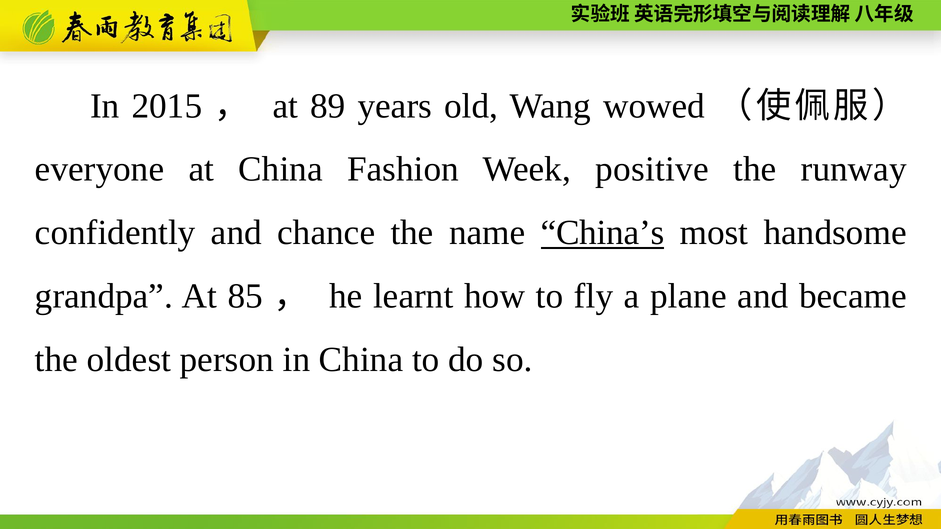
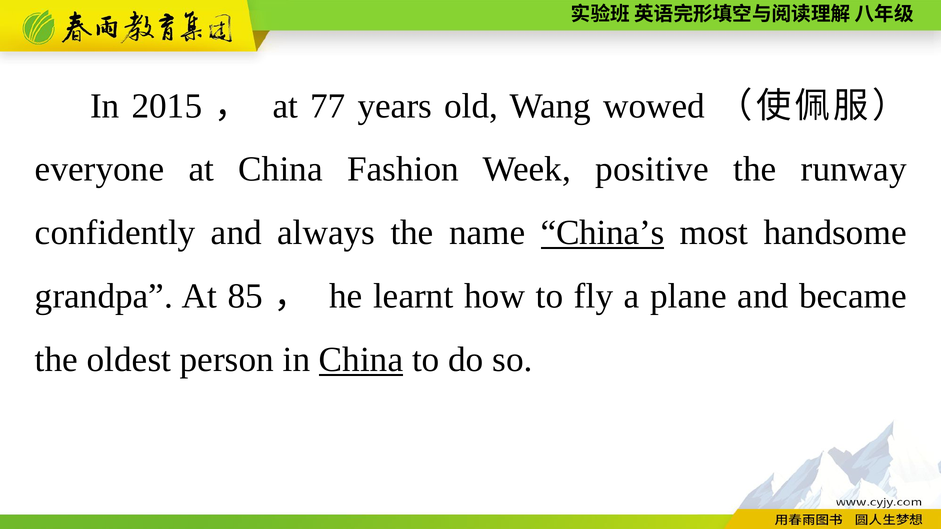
89: 89 -> 77 (328, 106)
chance: chance -> always (326, 233)
China underline: none -> present (361, 360)
